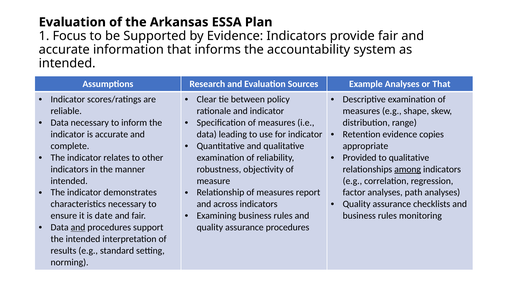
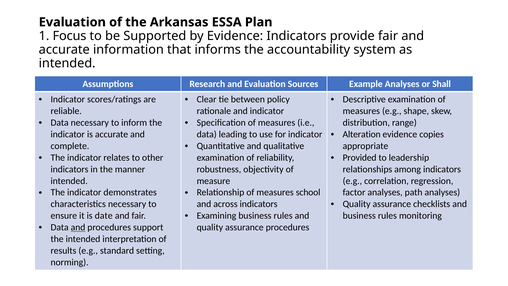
or That: That -> Shall (442, 84)
Retention: Retention -> Alteration (362, 134)
to qualitative: qualitative -> leadership (409, 157)
among underline: present -> none (408, 169)
report: report -> school (308, 192)
